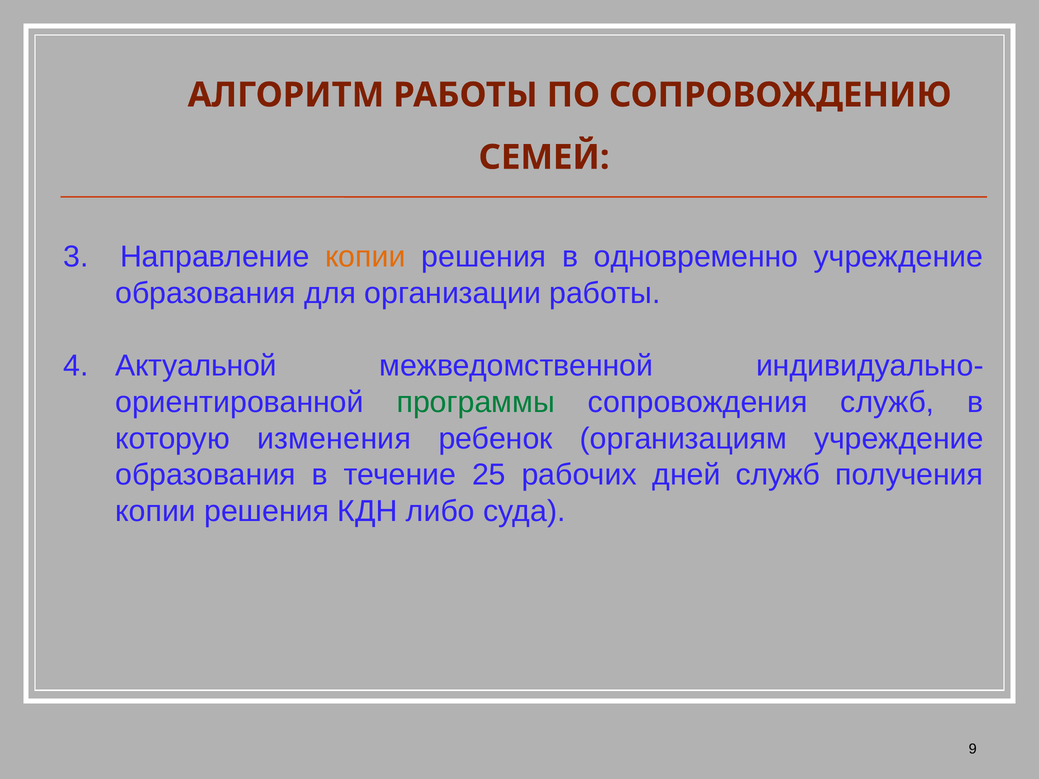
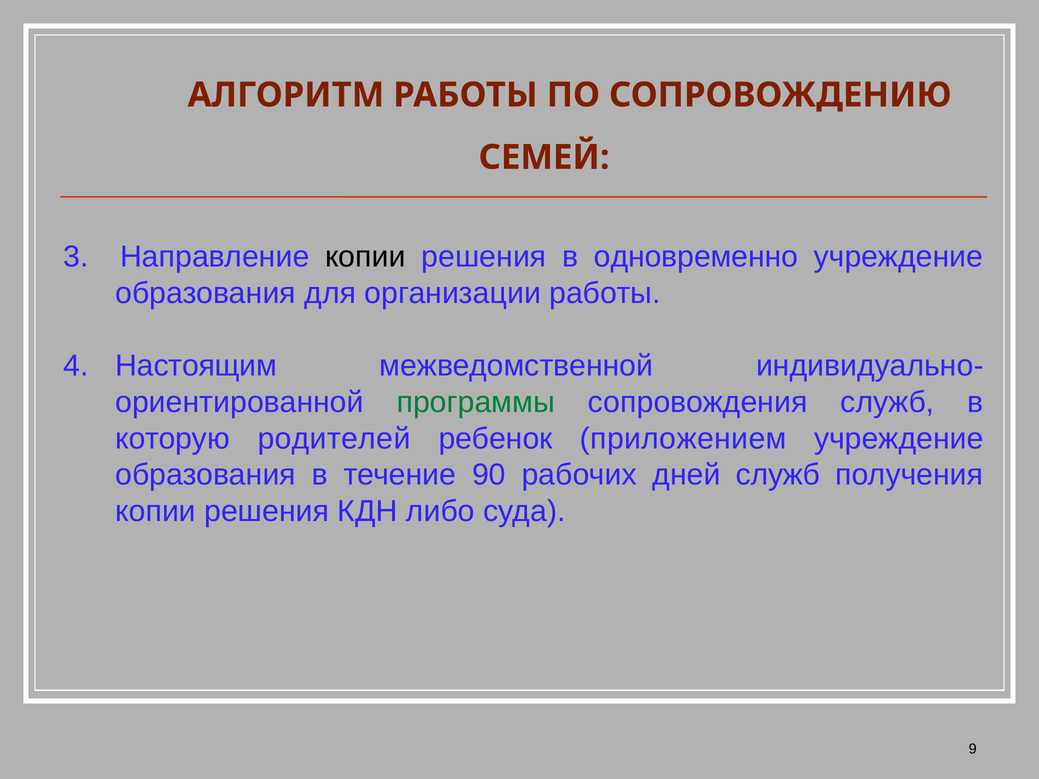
копии colour: orange -> black (365, 257)
Актуальной: Актуальной -> Настоящим (196, 366)
изменения: изменения -> родителей (334, 439)
организациям: организациям -> приложением (683, 439)
25: 25 -> 90 (489, 475)
